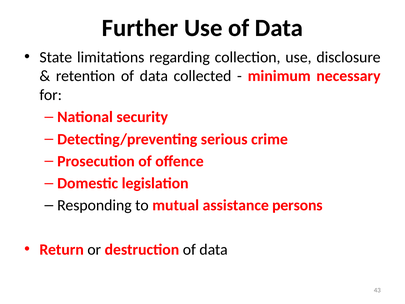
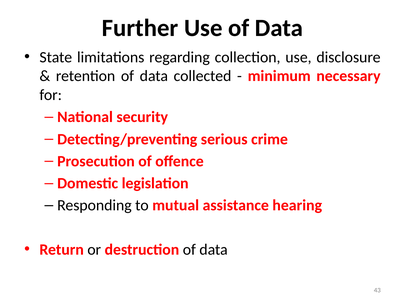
persons: persons -> hearing (297, 205)
